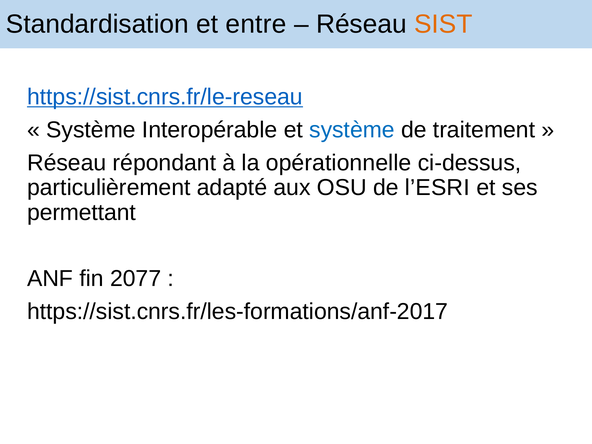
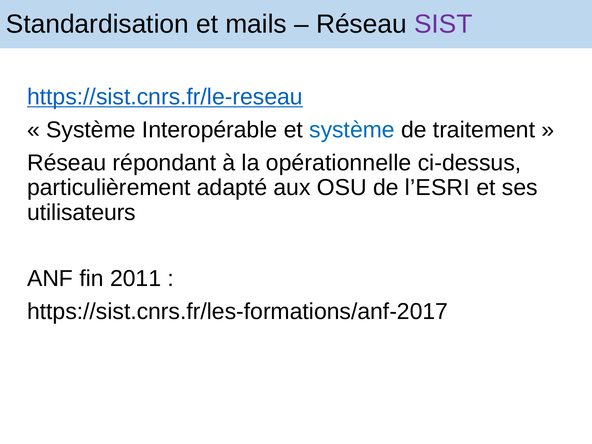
entre: entre -> mails (256, 24)
SIST colour: orange -> purple (443, 24)
permettant: permettant -> utilisateurs (81, 213)
2077: 2077 -> 2011 (136, 279)
